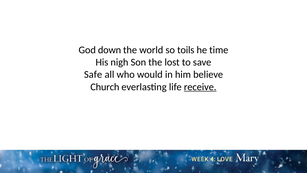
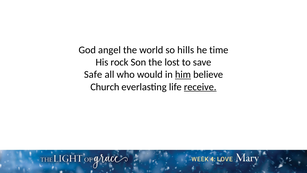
down: down -> angel (109, 50)
toils: toils -> hills (186, 50)
nigh: nigh -> rock (119, 62)
him underline: none -> present (183, 74)
